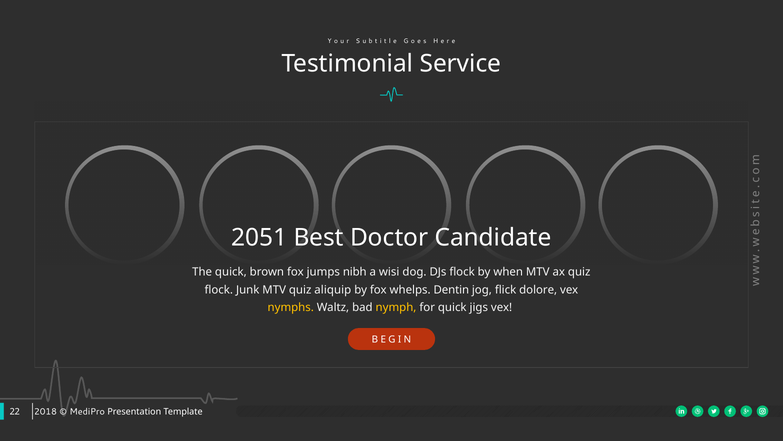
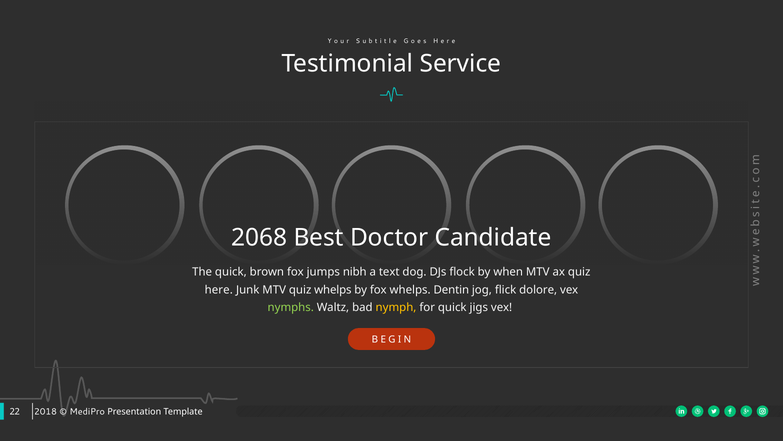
2051: 2051 -> 2068 (259, 237)
wisi: wisi -> text (389, 272)
flock: flock -> here (219, 289)
quiz aliquip: aliquip -> whelps (333, 289)
nymphs colour: yellow -> light green (291, 307)
